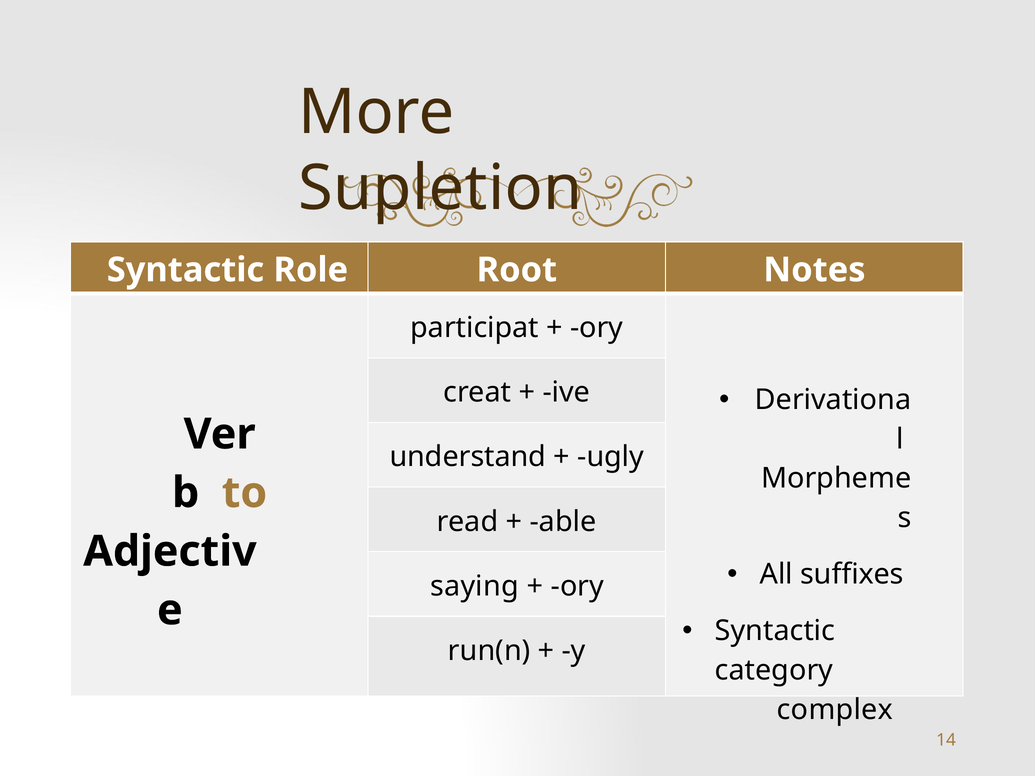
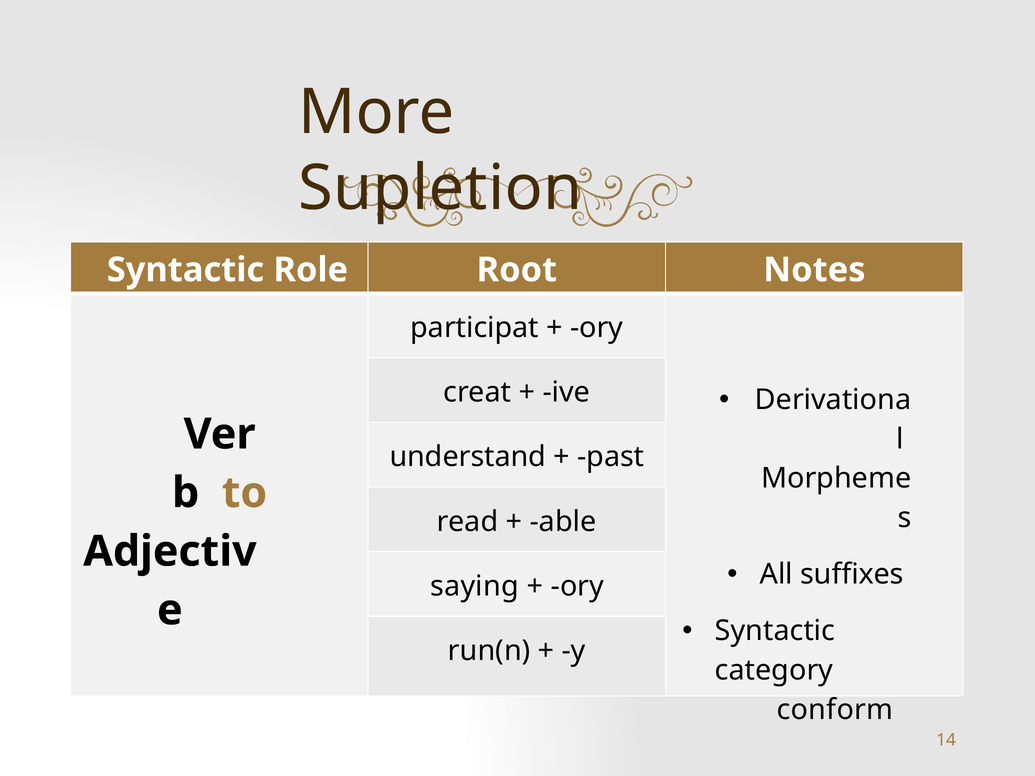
ugly: ugly -> past (611, 457)
complex: complex -> conform (835, 710)
